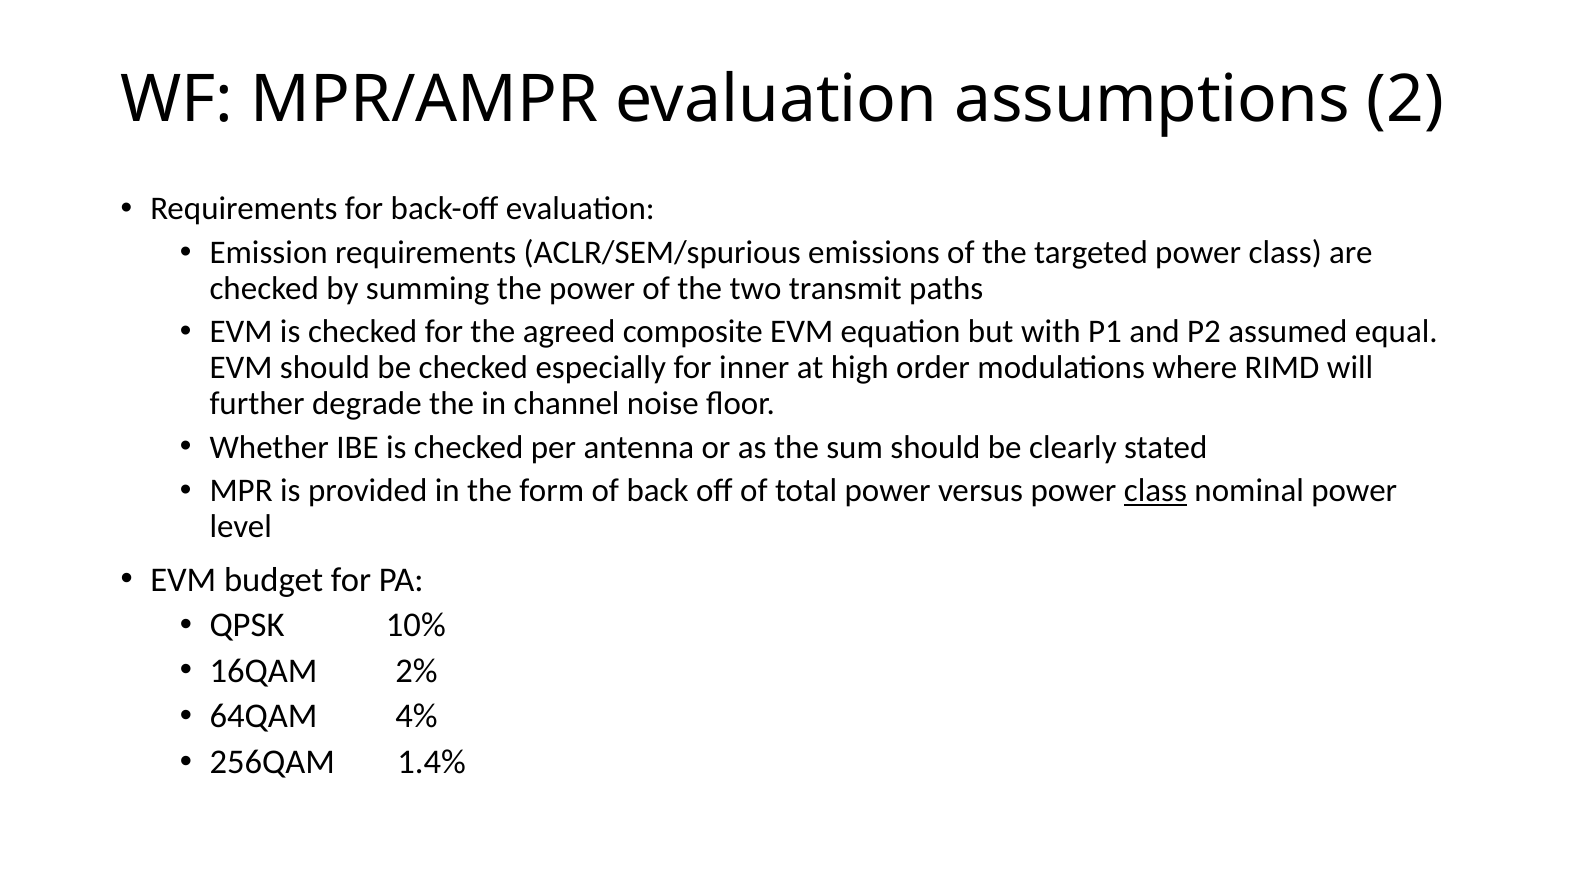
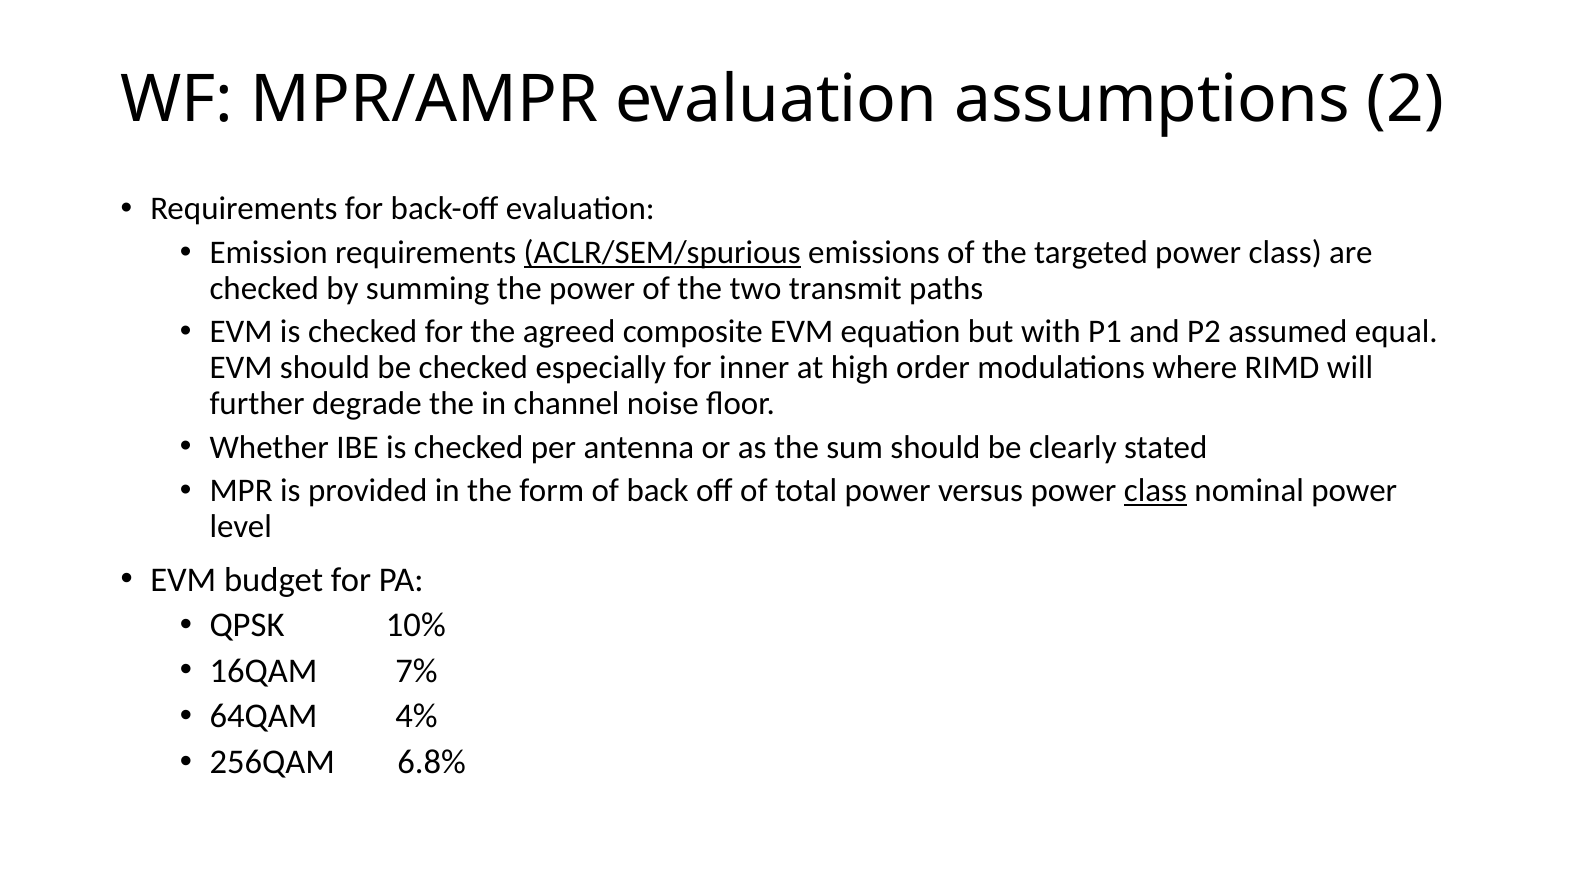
ACLR/SEM/spurious underline: none -> present (662, 252)
2%: 2% -> 7% (417, 671)
1.4%: 1.4% -> 6.8% (432, 762)
